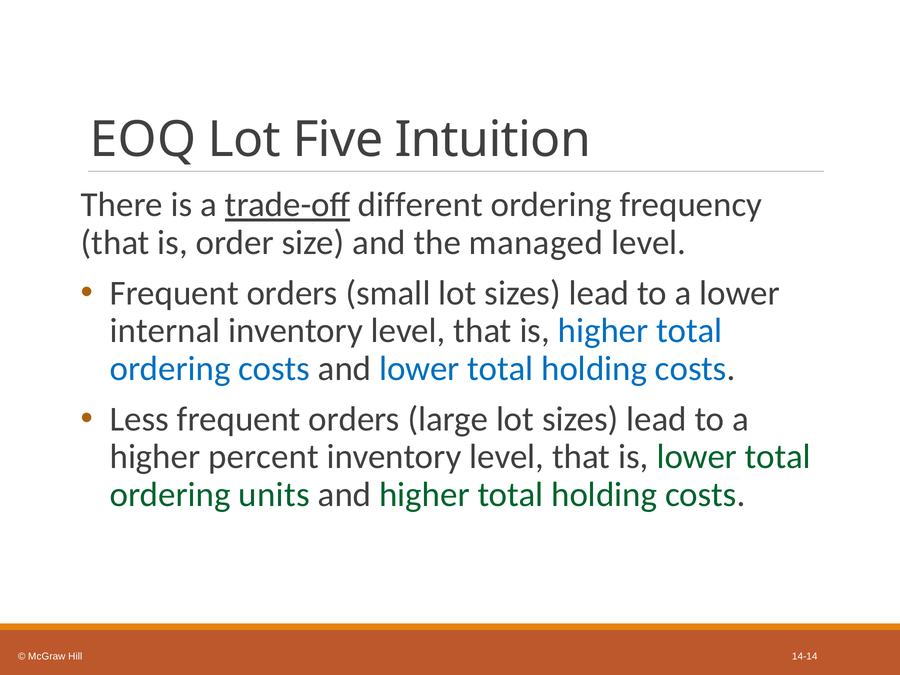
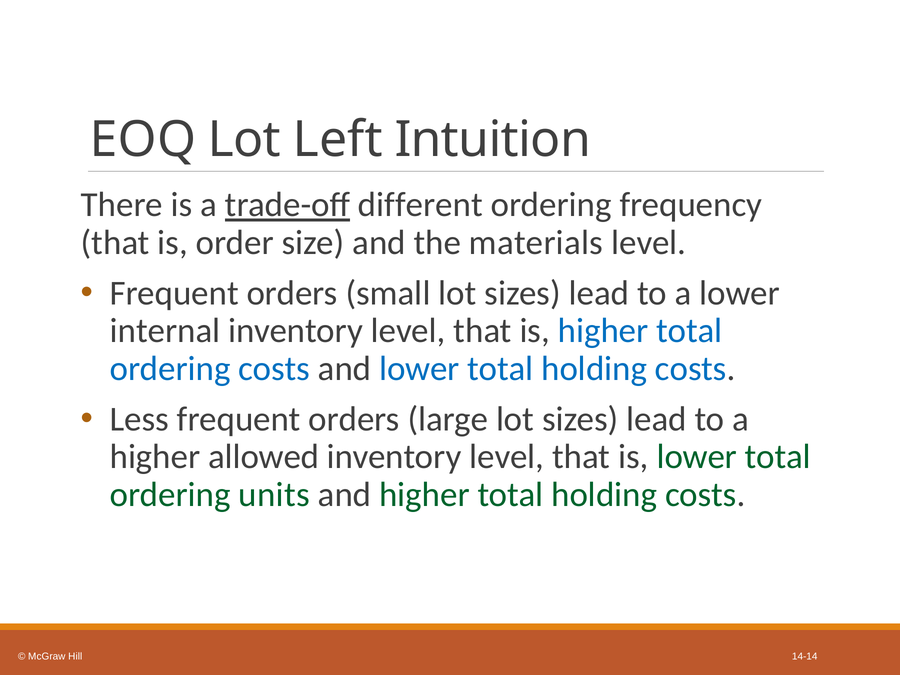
Five: Five -> Left (338, 140)
managed: managed -> materials (536, 243)
percent: percent -> allowed (264, 457)
